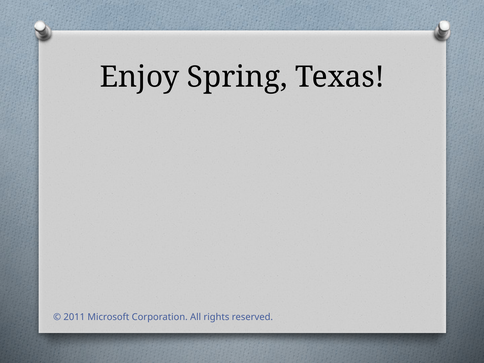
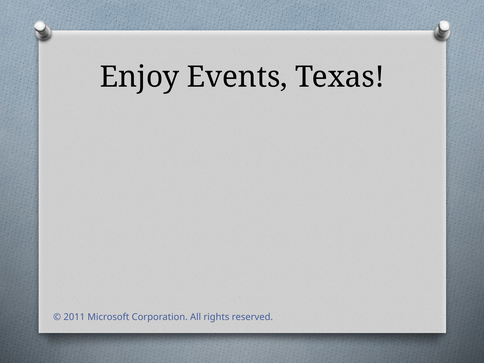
Spring: Spring -> Events (237, 77)
